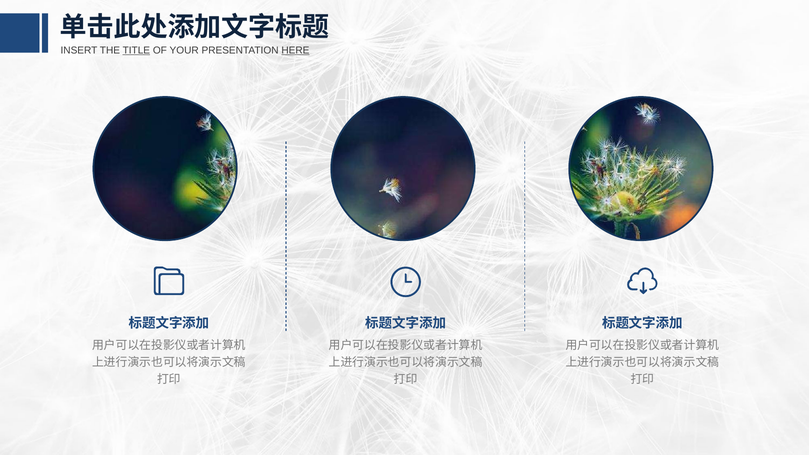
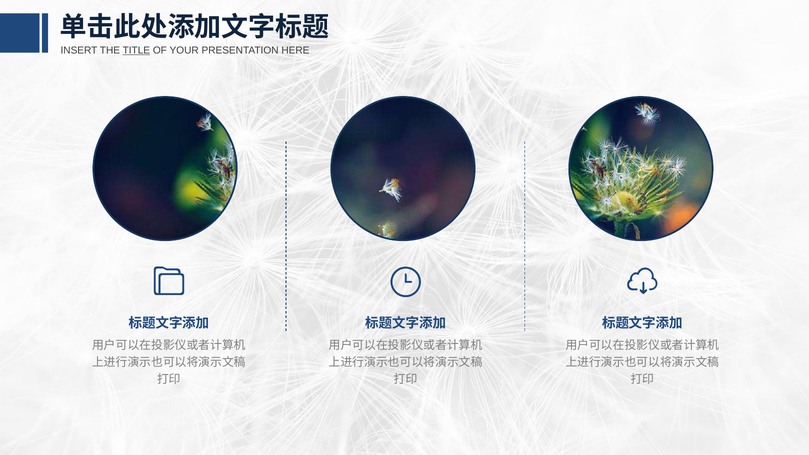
HERE underline: present -> none (295, 50)
